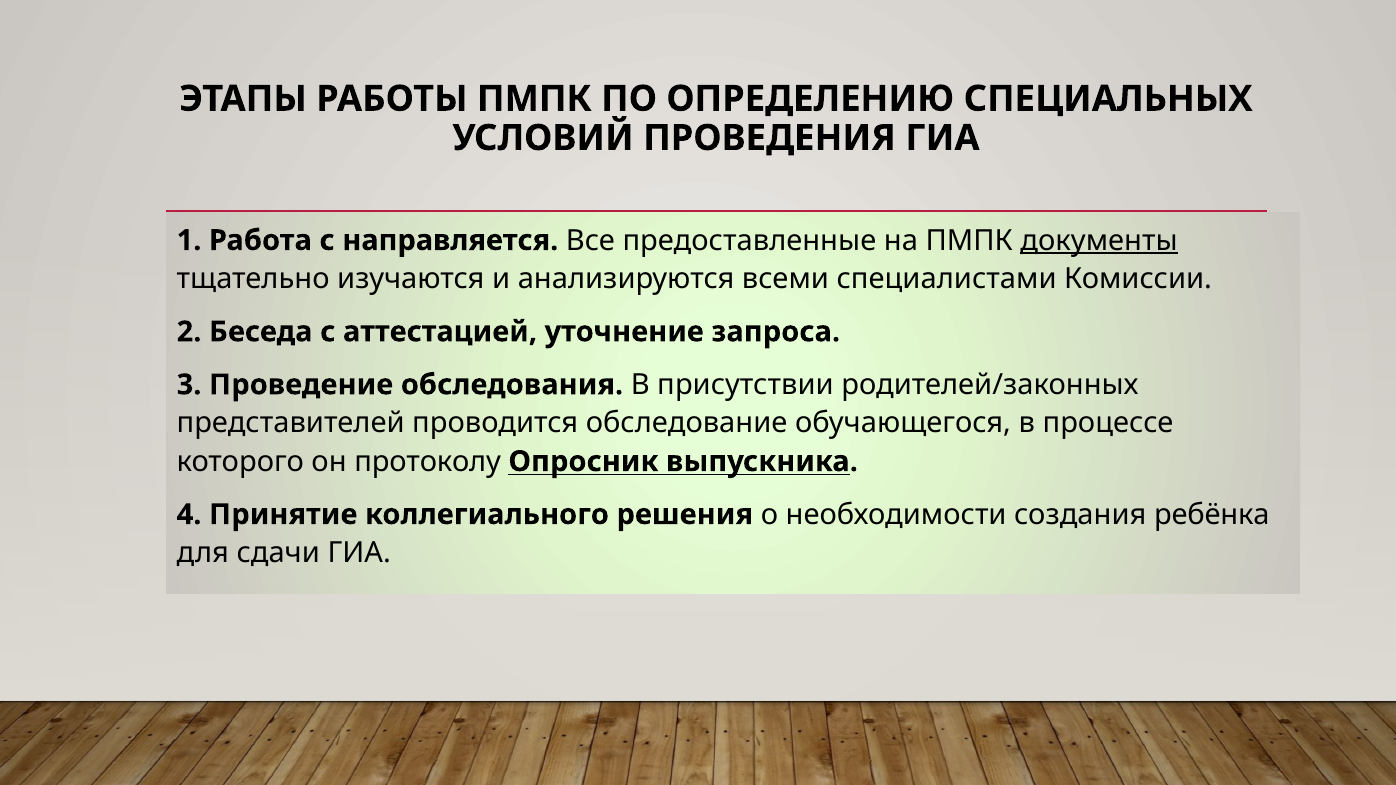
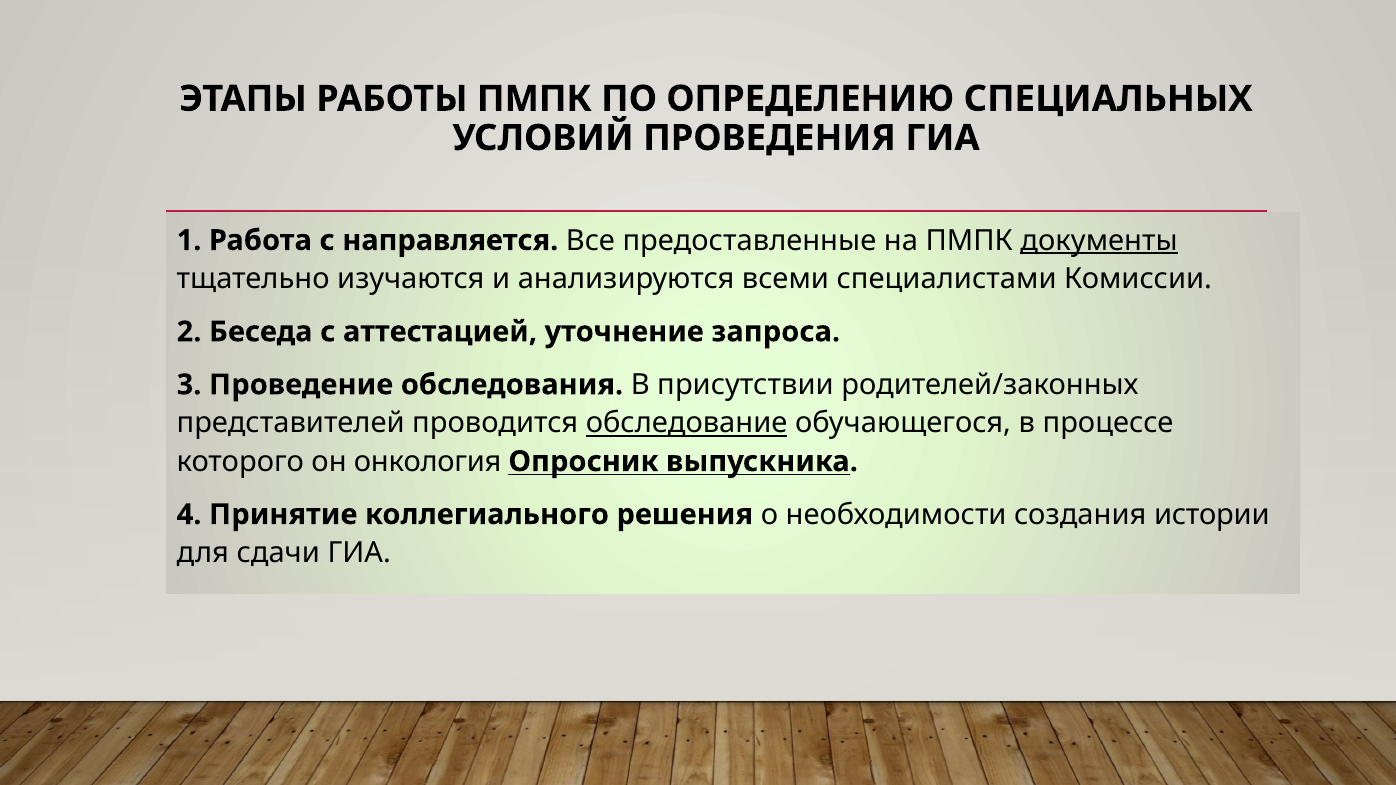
обследование underline: none -> present (687, 423)
протоколу: протоколу -> онкология (428, 462)
ребёнка: ребёнка -> истории (1212, 515)
